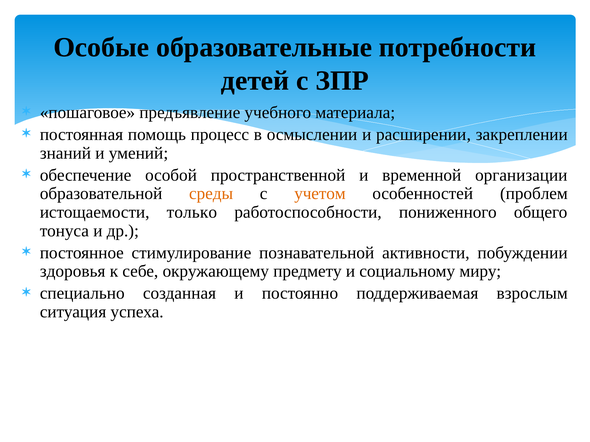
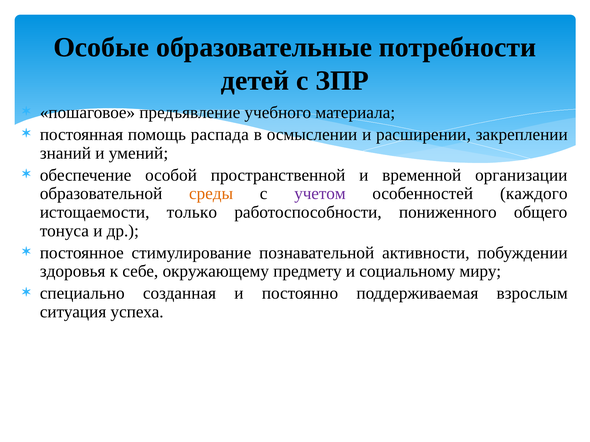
процесс: процесс -> распада (220, 135)
учетом colour: orange -> purple (320, 194)
проблем: проблем -> каждого (534, 194)
